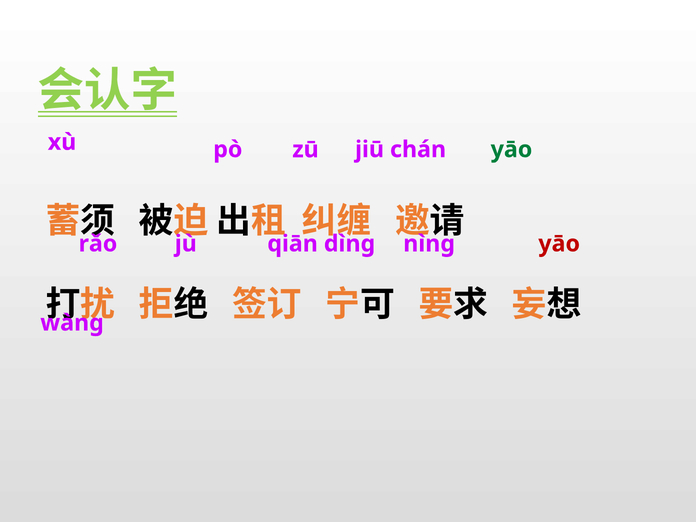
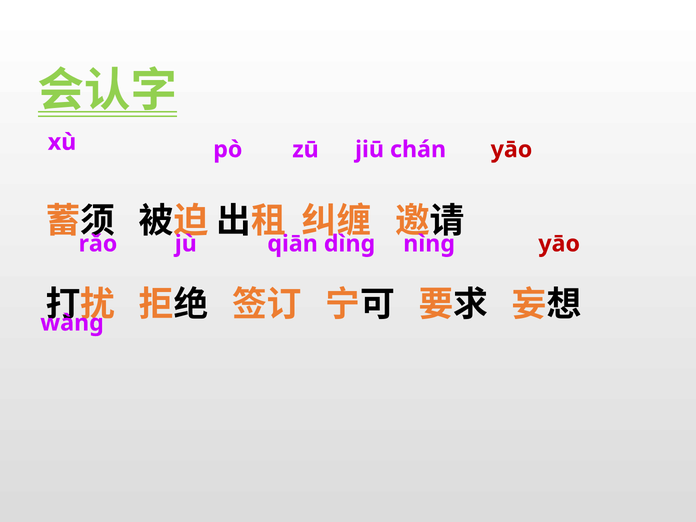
yāo colour: green -> red (512, 149)
